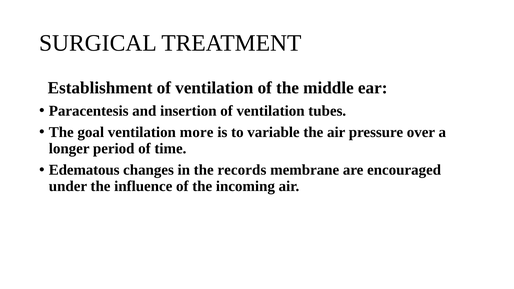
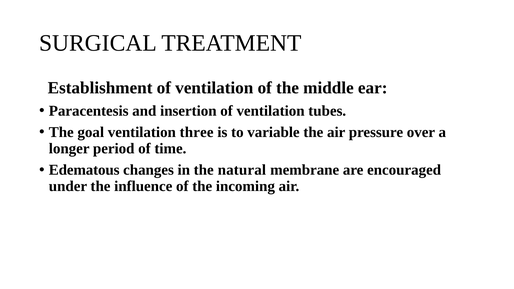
more: more -> three (197, 132)
records: records -> natural (242, 170)
